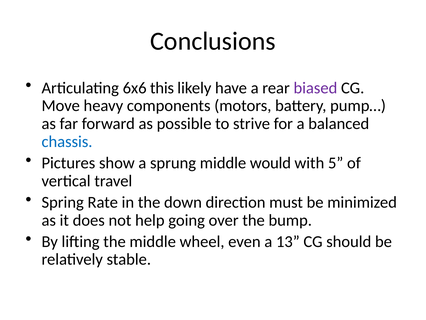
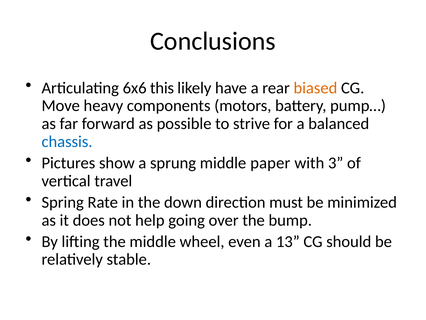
biased colour: purple -> orange (315, 88)
would: would -> paper (270, 163)
5: 5 -> 3 (336, 163)
